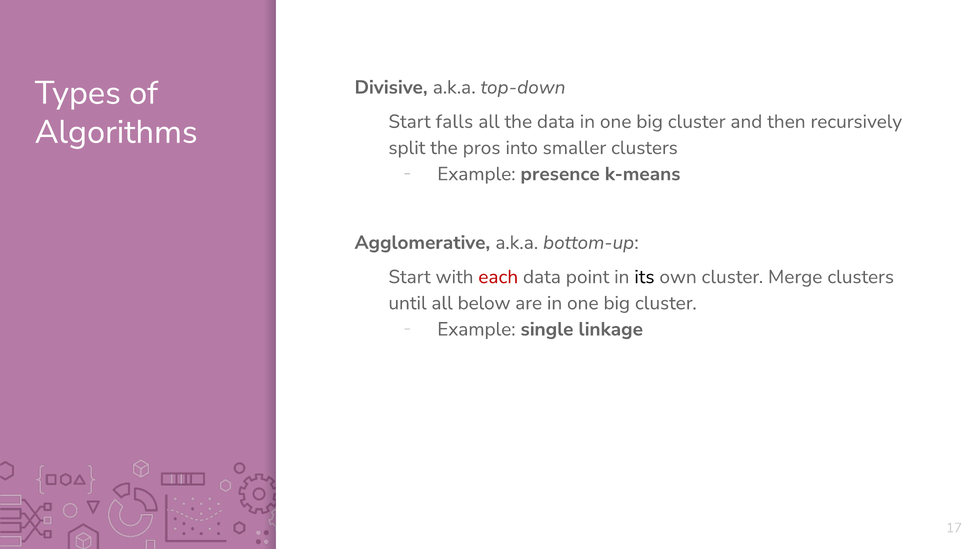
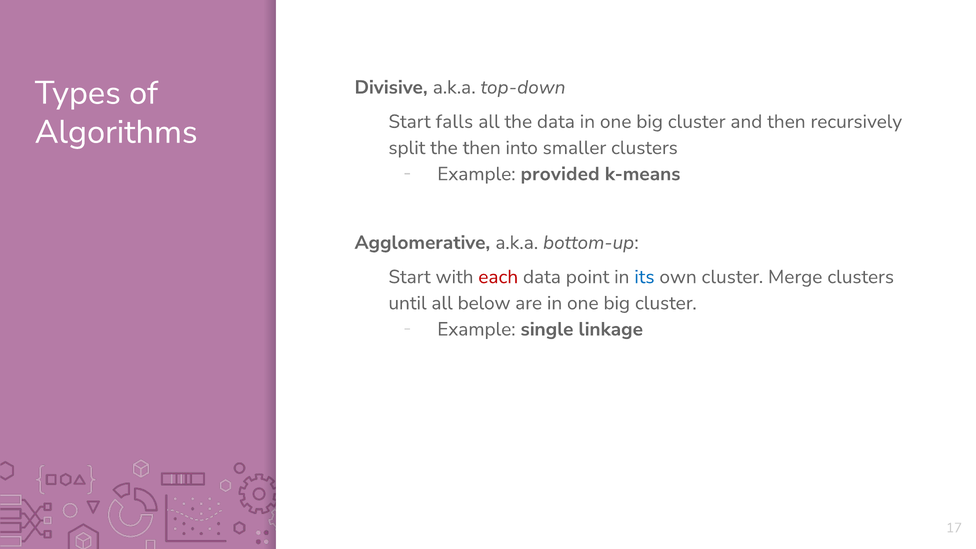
the pros: pros -> then (482, 148)
presence: presence -> provided (560, 174)
its colour: black -> blue (644, 277)
